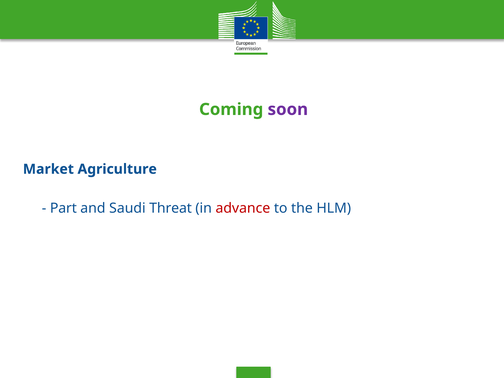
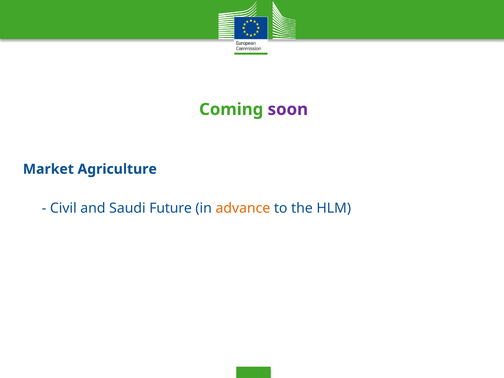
Part: Part -> Civil (63, 208)
Threat: Threat -> Future (171, 208)
advance colour: red -> orange (243, 208)
